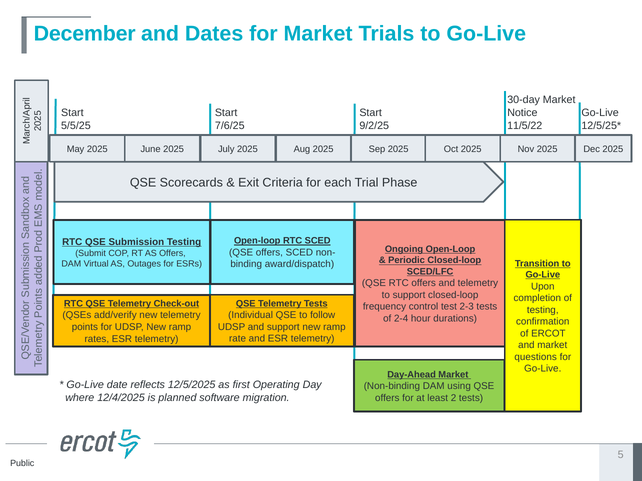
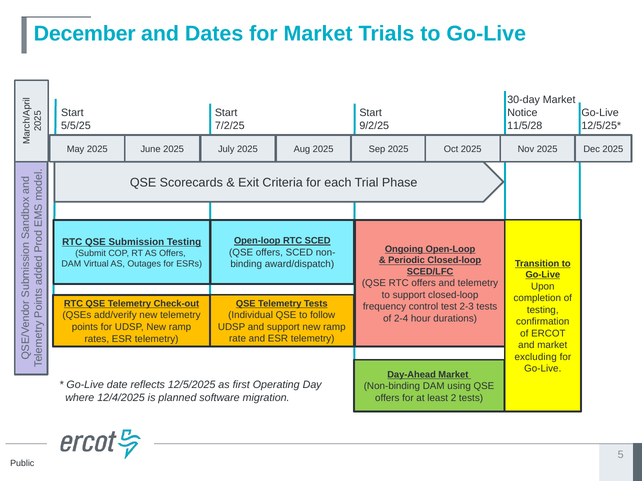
11/5/22: 11/5/22 -> 11/5/28 (525, 126)
7/6/25: 7/6/25 -> 7/2/25 (230, 126)
questions: questions -> excluding (536, 357)
